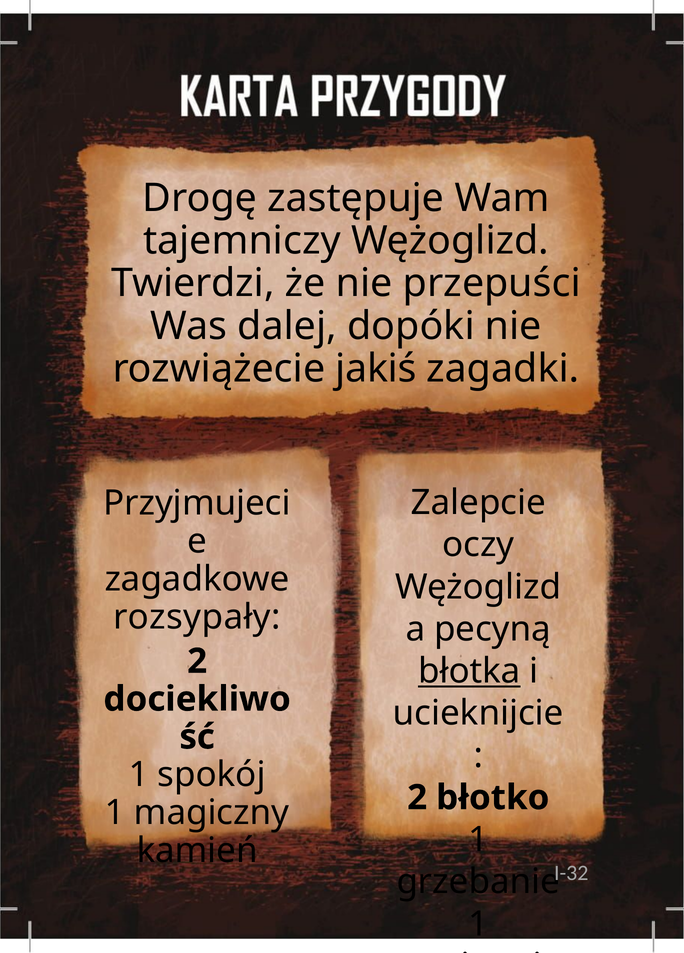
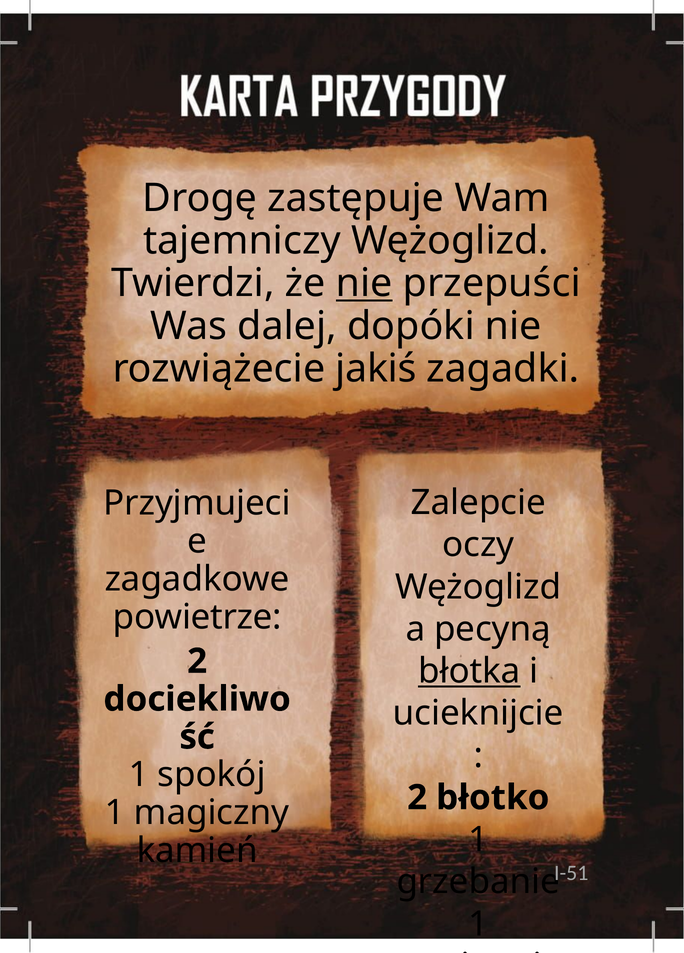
nie underline: none -> present (364, 283)
rozsypały: rozsypały -> powietrze (197, 616)
I-32: I-32 -> I-51 (571, 872)
